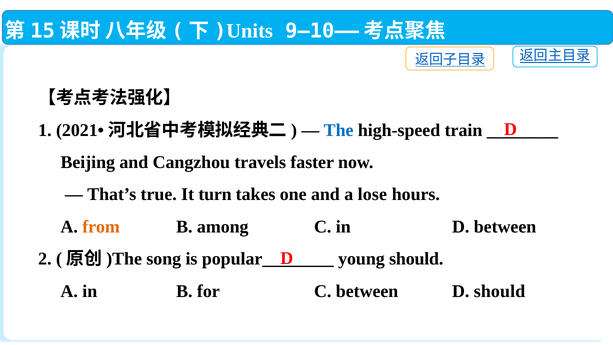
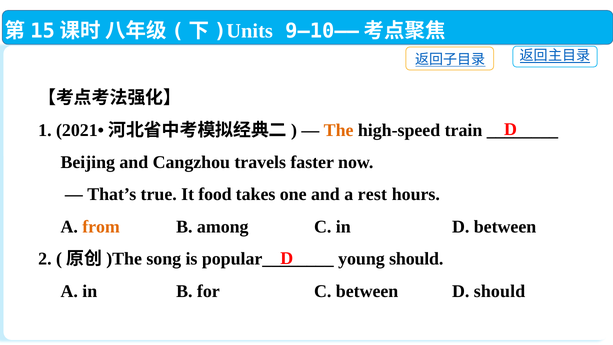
The colour: blue -> orange (339, 130)
turn: turn -> food (215, 194)
lose: lose -> rest (372, 194)
